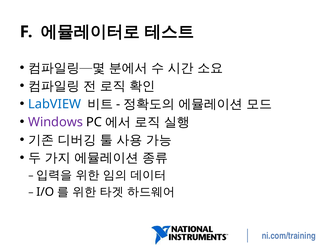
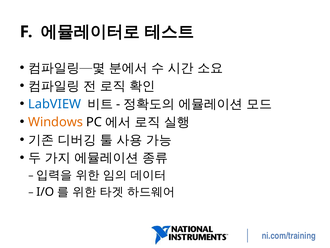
Windows colour: purple -> orange (56, 122)
